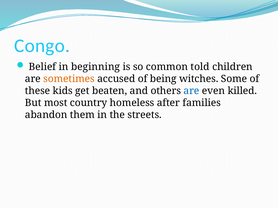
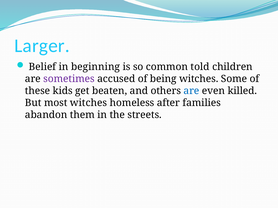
Congo: Congo -> Larger (42, 46)
sometimes colour: orange -> purple (69, 79)
most country: country -> witches (89, 103)
